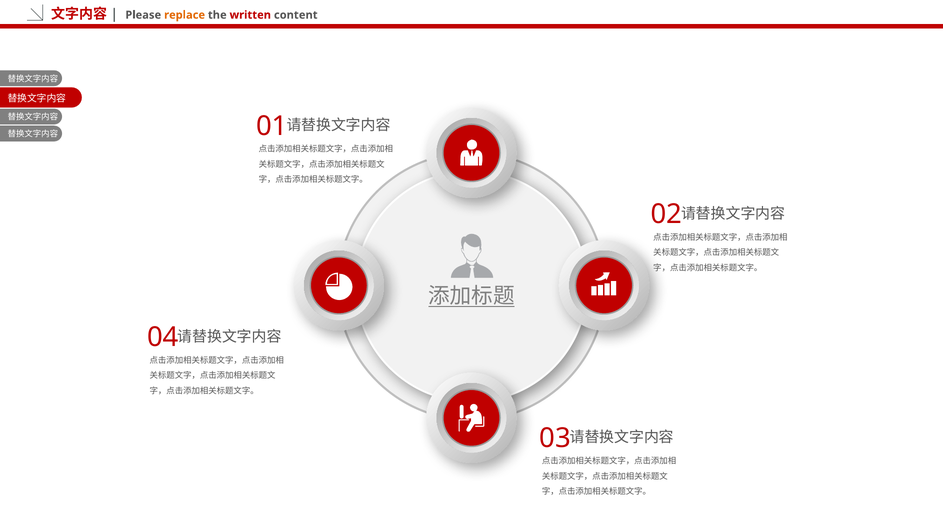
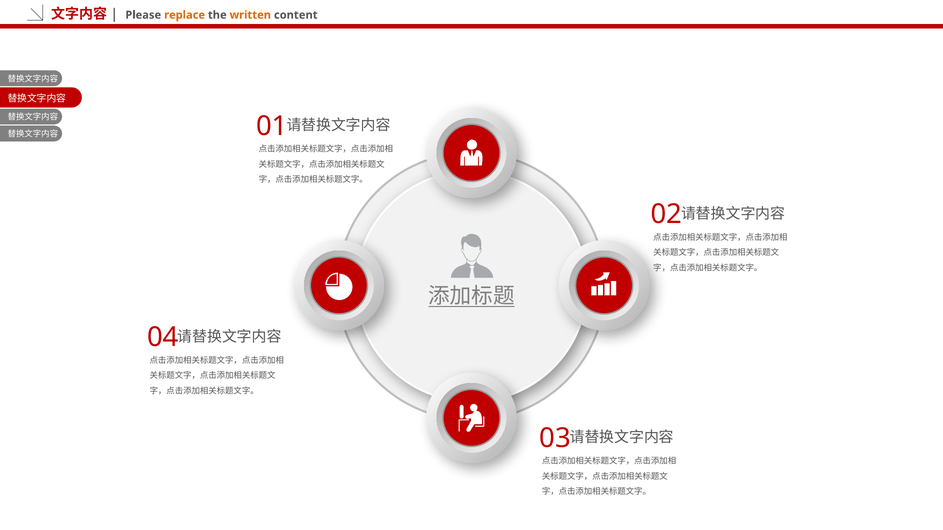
written colour: red -> orange (250, 15)
